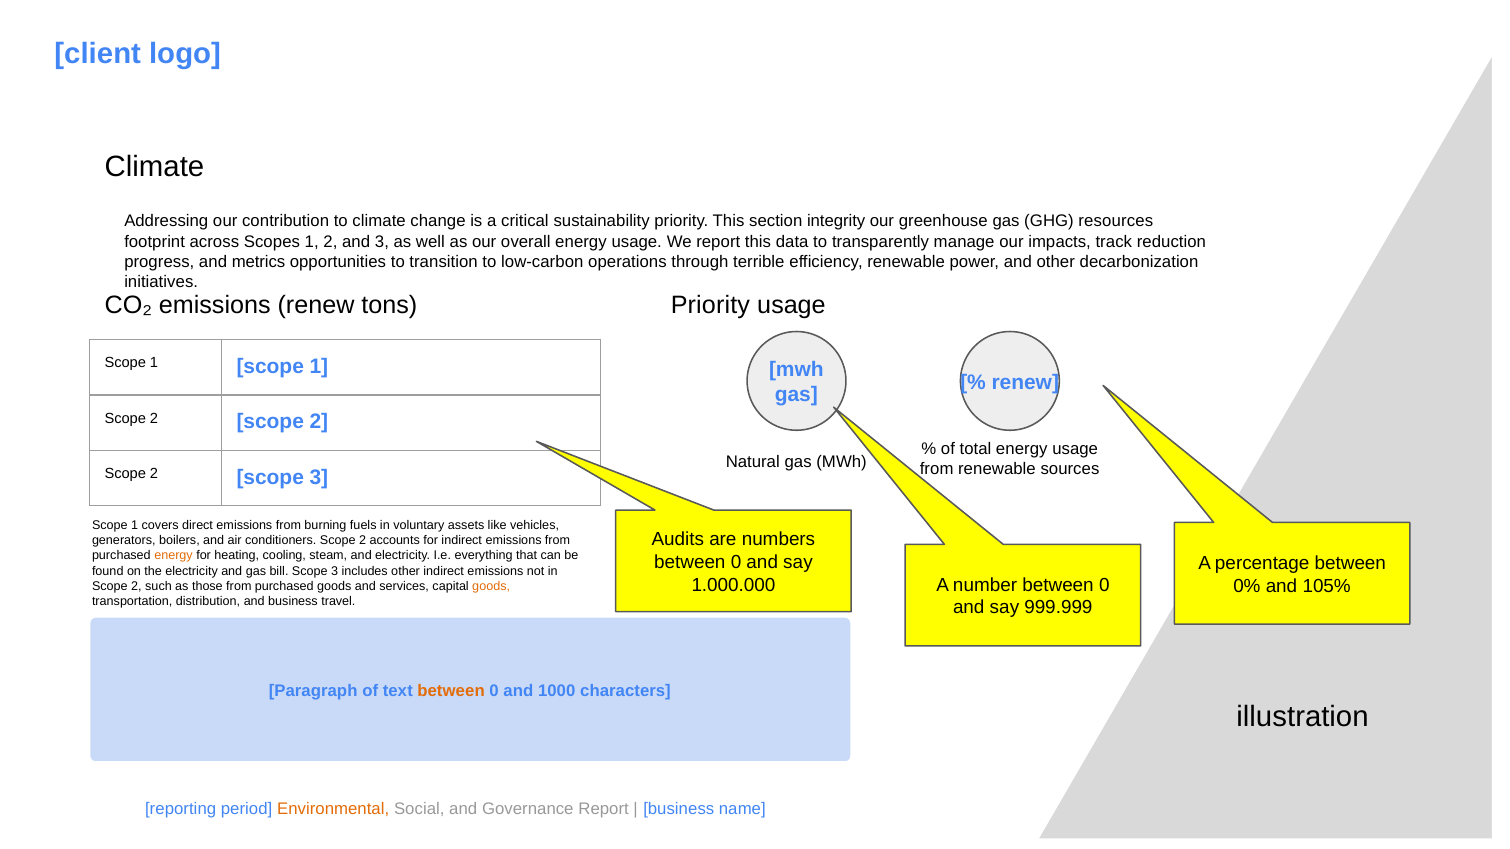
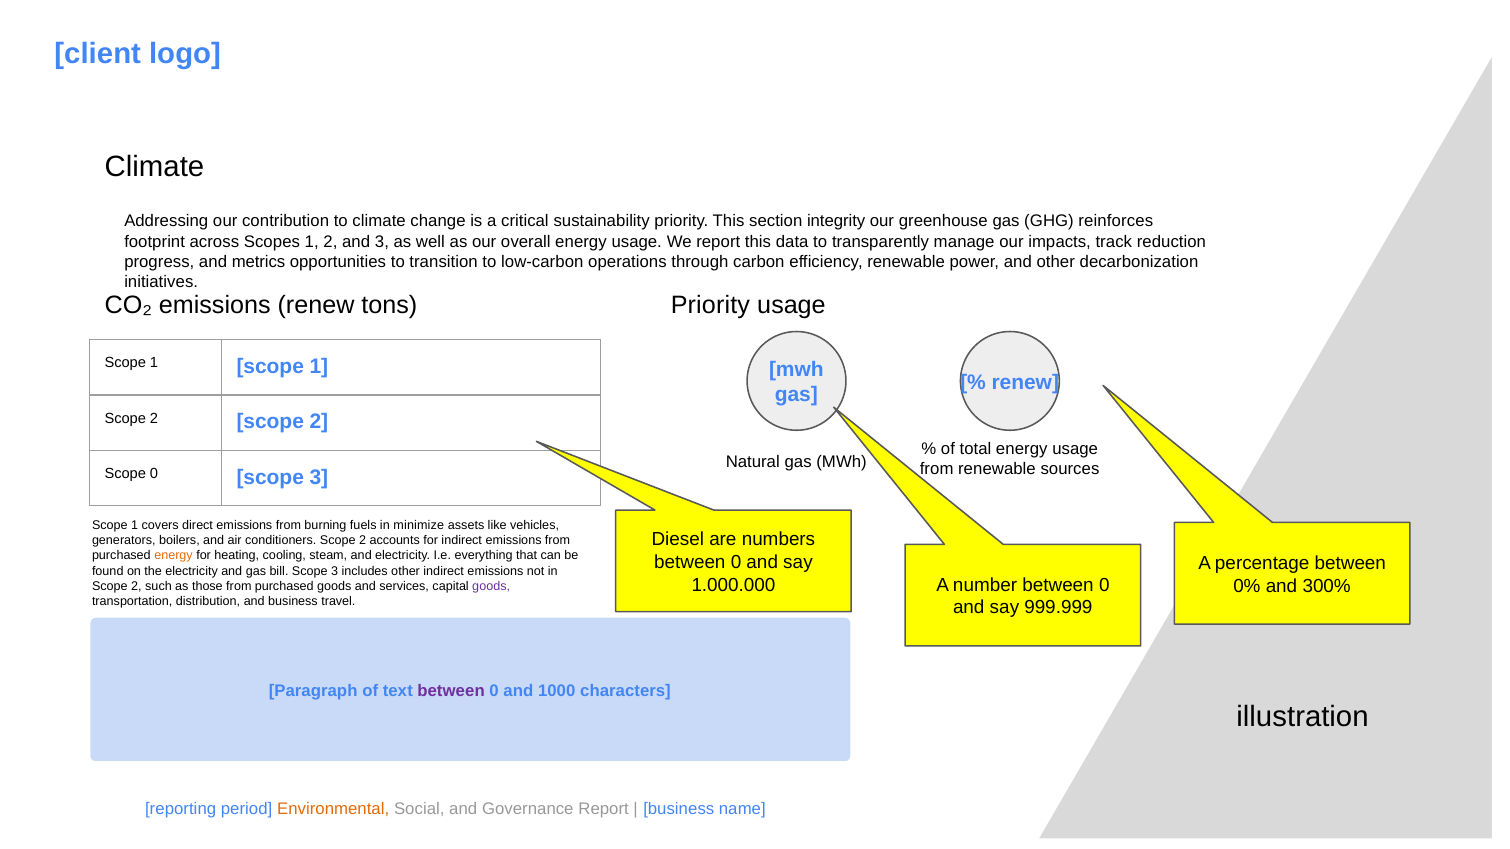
resources: resources -> reinforces (1116, 222)
terrible: terrible -> carbon (759, 262)
2: 2 -> 0 (154, 474)
voluntary: voluntary -> minimize (419, 526)
Audits: Audits -> Diesel (678, 540)
105%: 105% -> 300% (1327, 586)
goods colour: orange -> purple (491, 586)
between colour: orange -> purple (451, 691)
